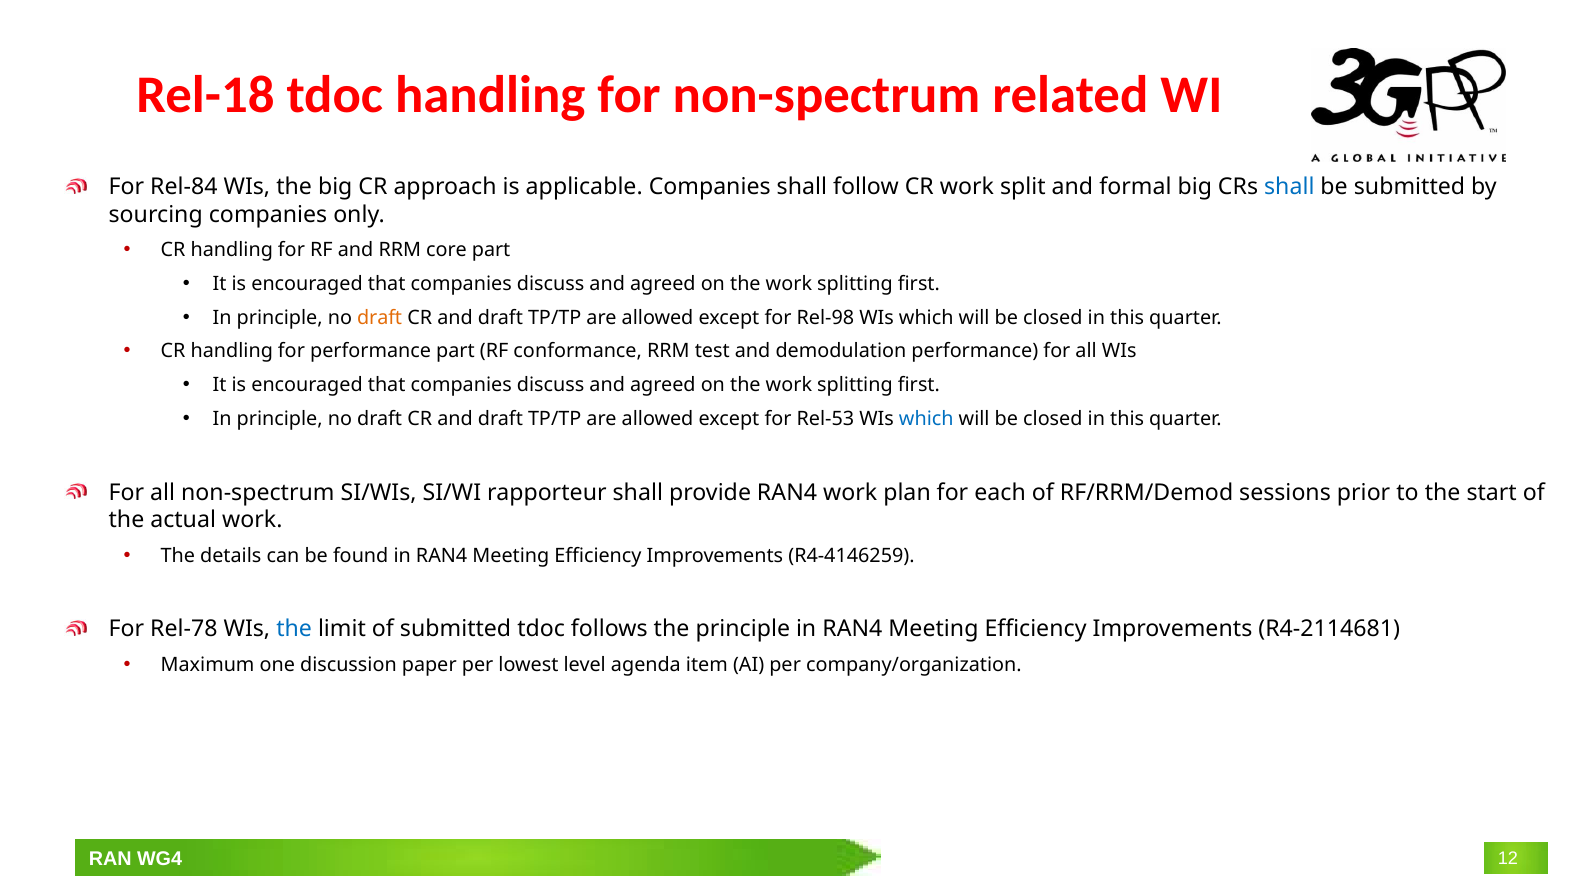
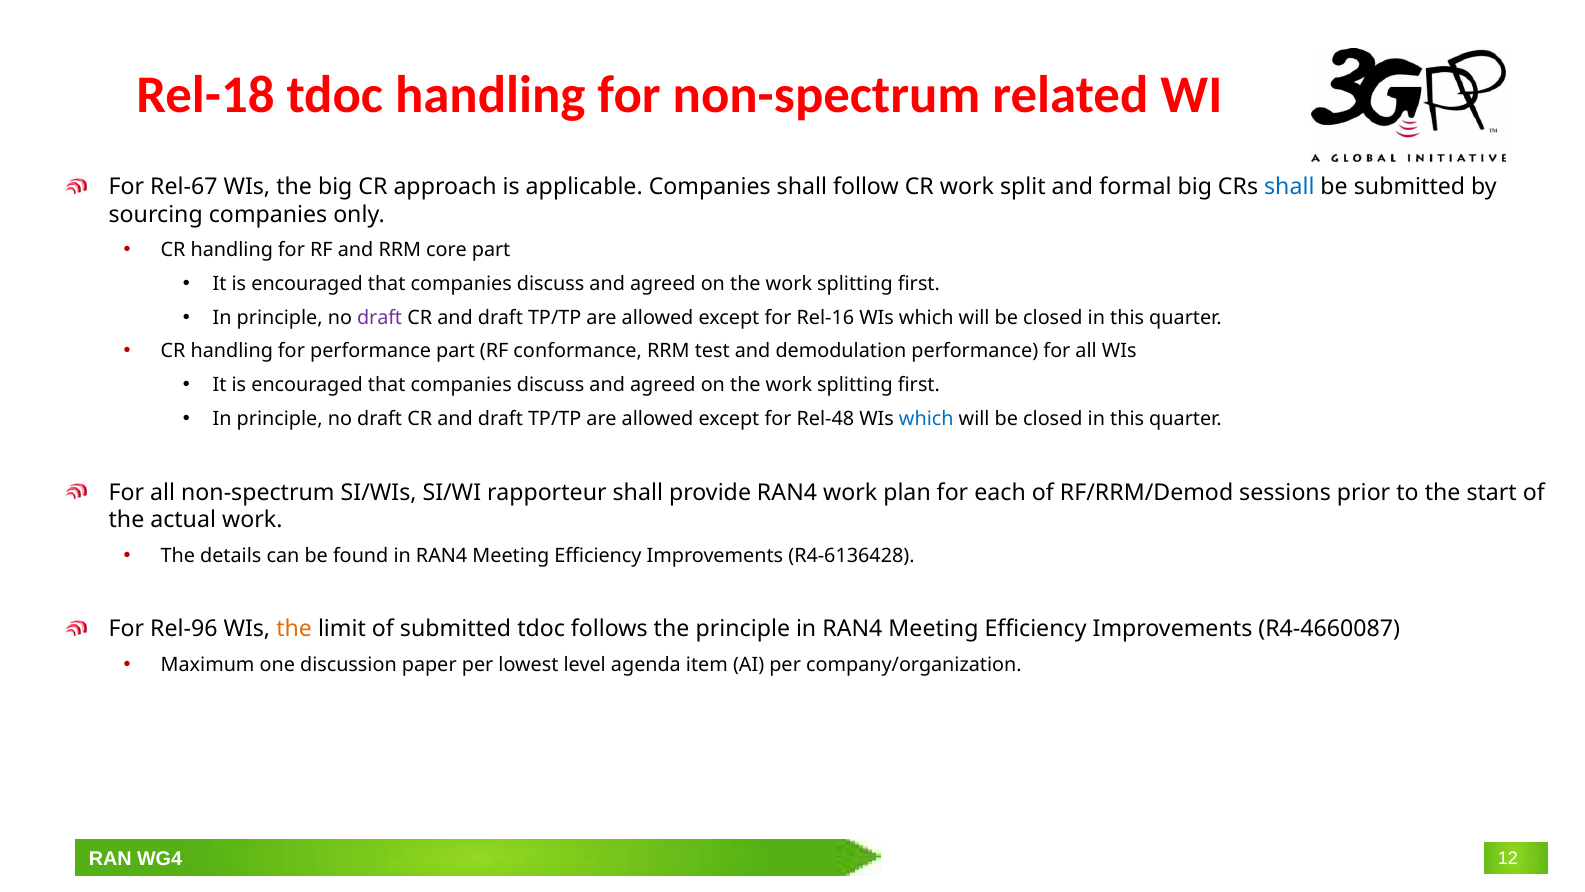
Rel-84: Rel-84 -> Rel-67 (184, 187)
draft colour: orange -> purple (380, 318)
Rel-98: Rel-98 -> Rel-16 (825, 318)
Rel-53: Rel-53 -> Rel-48 (825, 419)
R4-4146259: R4-4146259 -> R4-6136428 (851, 555)
Rel-78: Rel-78 -> Rel-96 (184, 629)
the colour: blue -> orange (294, 629)
R4-2114681: R4-2114681 -> R4-4660087 (1329, 629)
